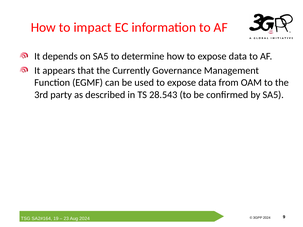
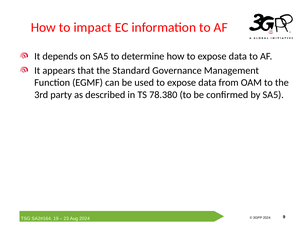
Currently: Currently -> Standard (131, 71)
28.543: 28.543 -> 78.380 (163, 95)
